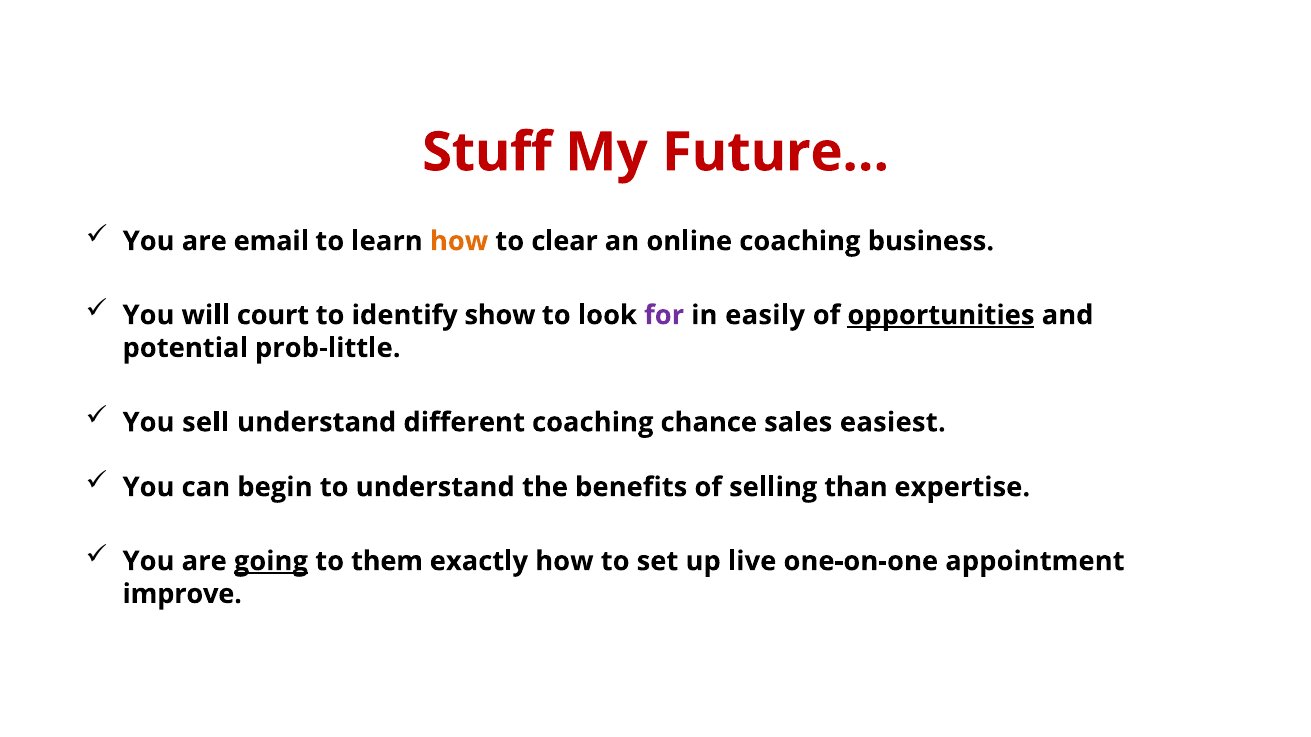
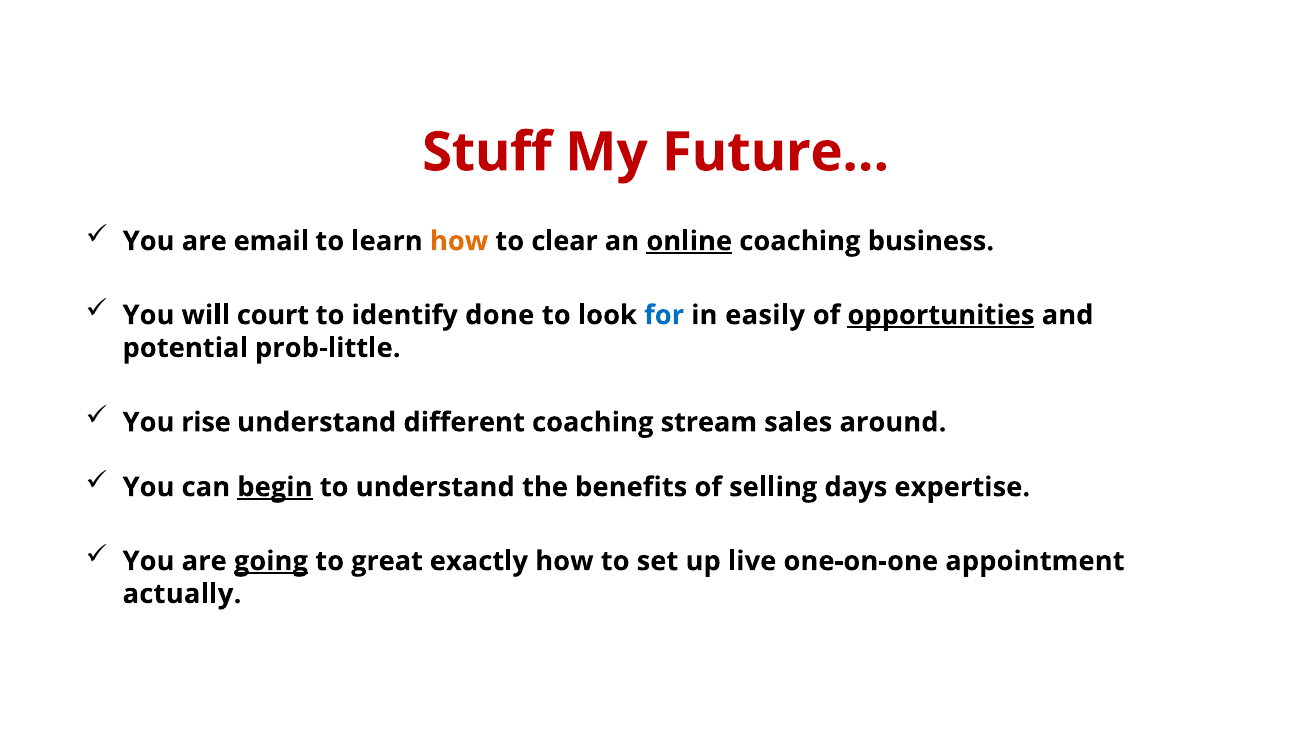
online underline: none -> present (689, 241)
show: show -> done (500, 315)
for colour: purple -> blue (664, 315)
sell: sell -> rise (206, 423)
chance: chance -> stream (709, 423)
easiest: easiest -> around (893, 423)
begin underline: none -> present (275, 487)
than: than -> days (856, 487)
them: them -> great (387, 562)
improve: improve -> actually (182, 594)
